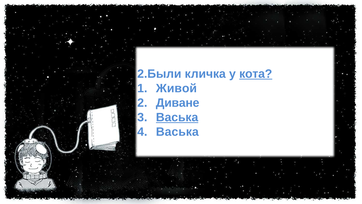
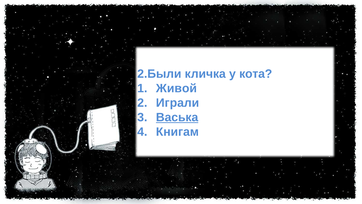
кота underline: present -> none (256, 74)
Диване: Диване -> Играли (178, 103)
Васька: Васька -> Книгам (177, 132)
